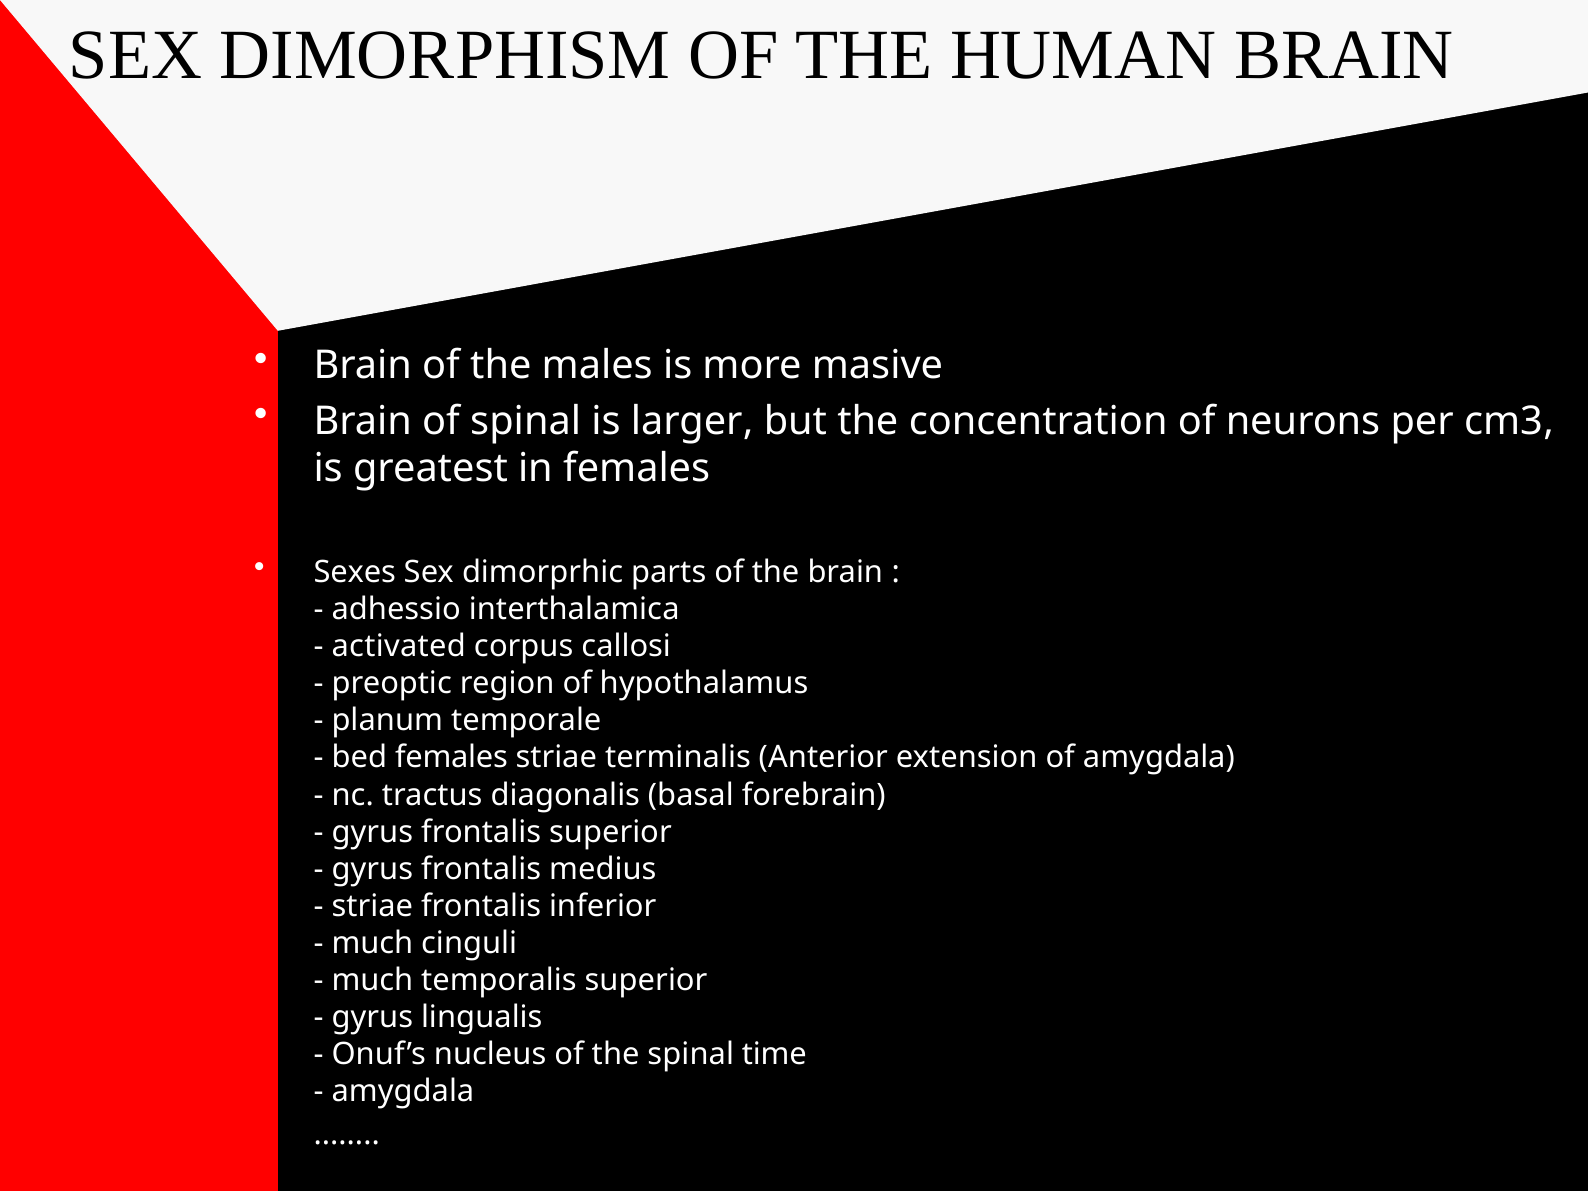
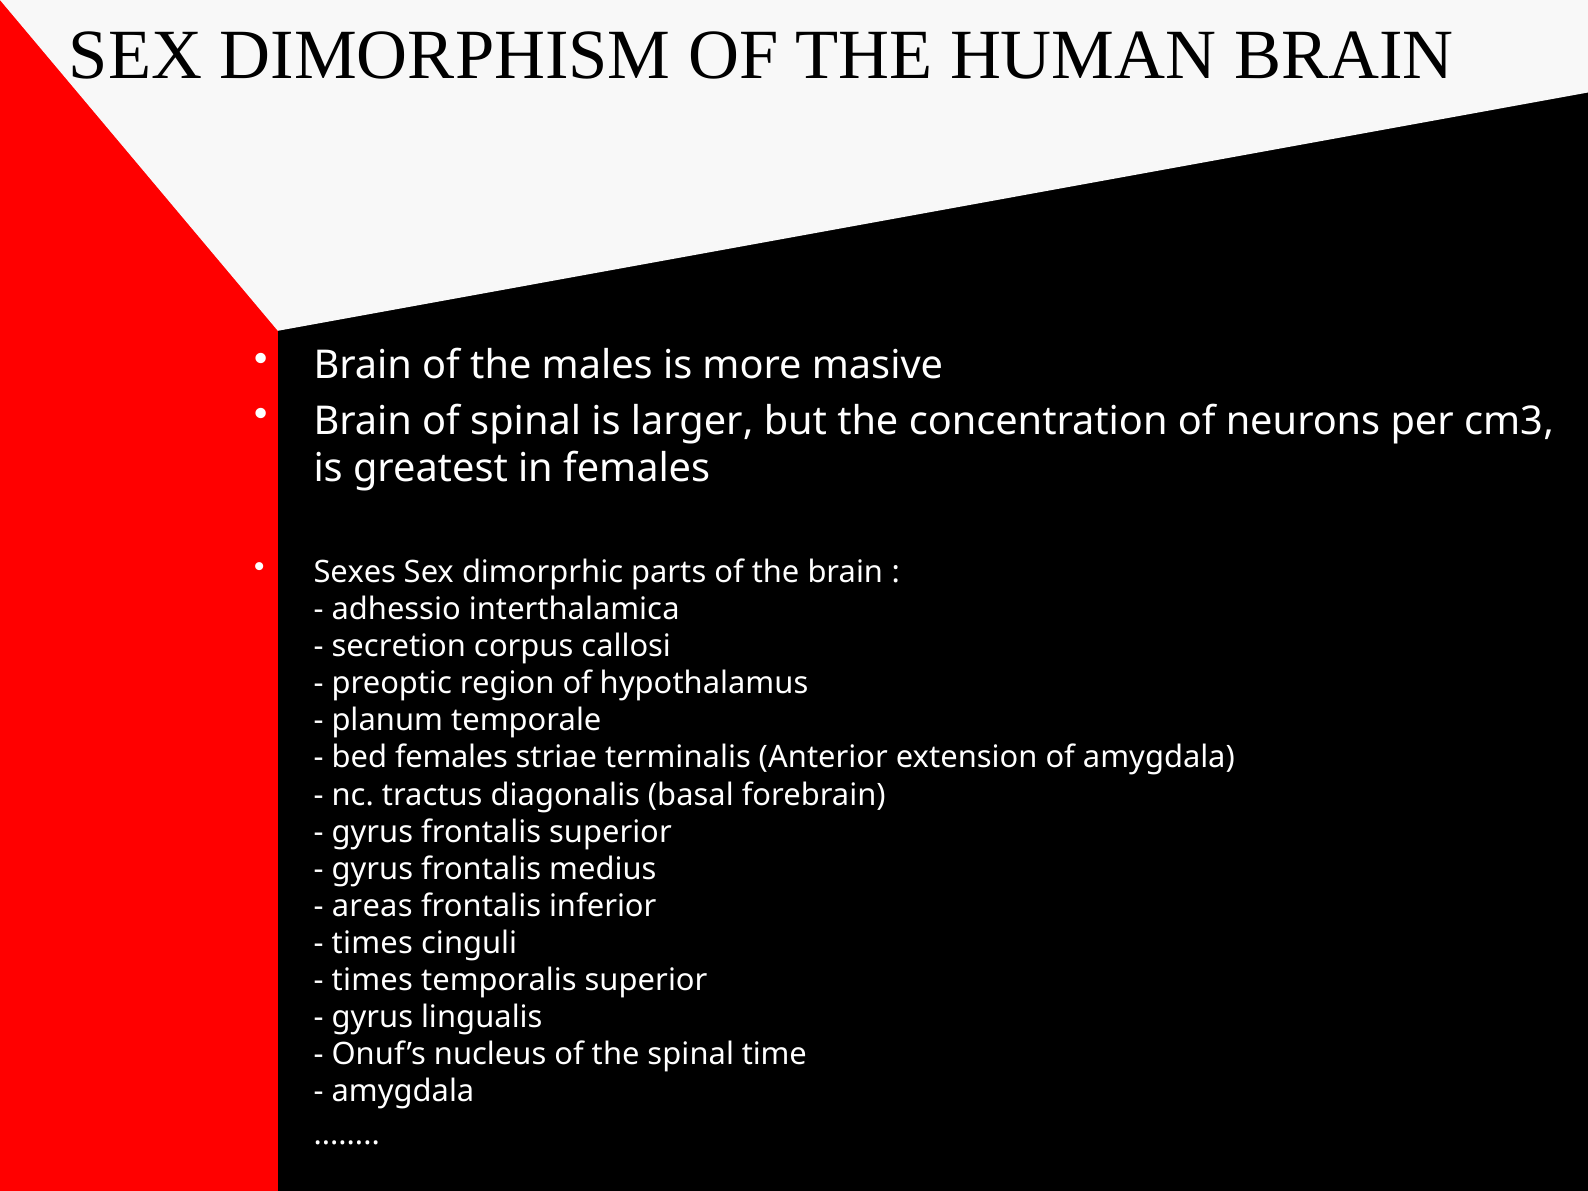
activated: activated -> secretion (399, 647)
striae: striae -> areas (372, 906)
much: much -> times (372, 943)
much: much -> times (372, 980)
